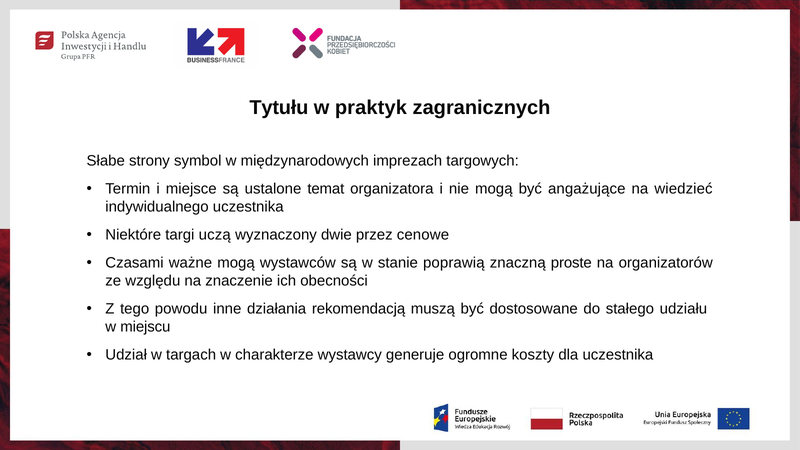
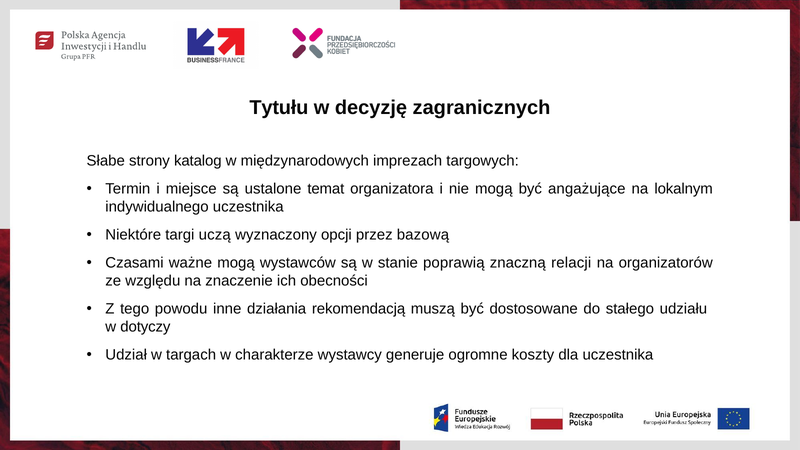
praktyk: praktyk -> decyzję (371, 108)
symbol: symbol -> katalog (198, 161)
wiedzieć: wiedzieć -> lokalnym (684, 189)
dwie: dwie -> opcji (336, 235)
cenowe: cenowe -> bazową (423, 235)
proste: proste -> relacji (571, 263)
miejscu: miejscu -> dotyczy (145, 327)
